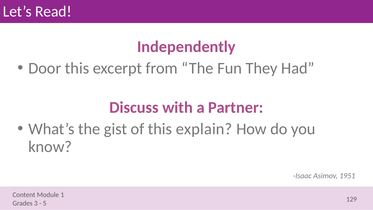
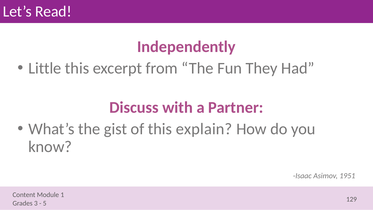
Door: Door -> Little (45, 68)
